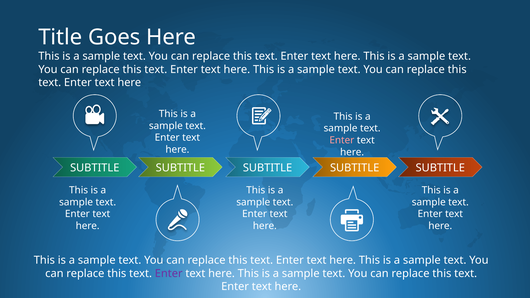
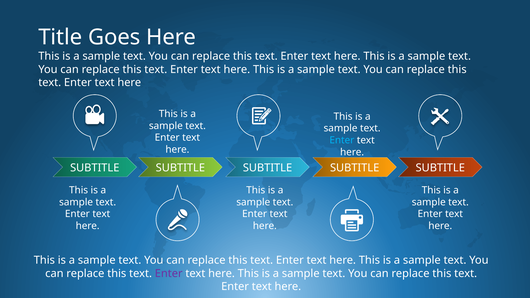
Enter colour: pink -> light blue (342, 140)
